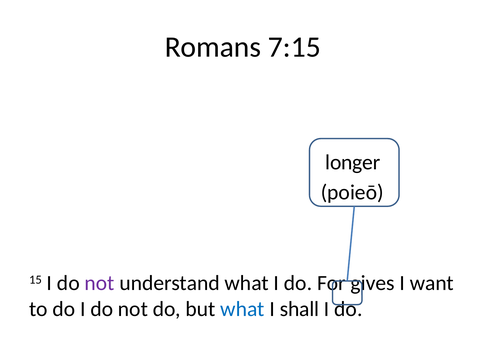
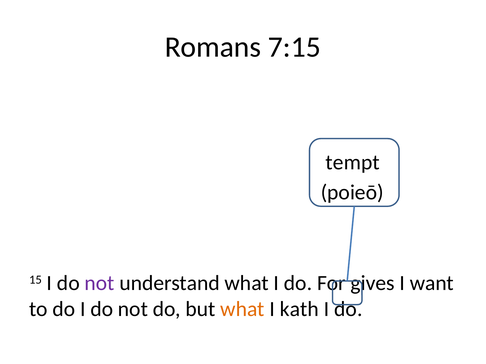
longer: longer -> tempt (353, 163)
what colour: blue -> orange (242, 310)
shall: shall -> kath (299, 310)
